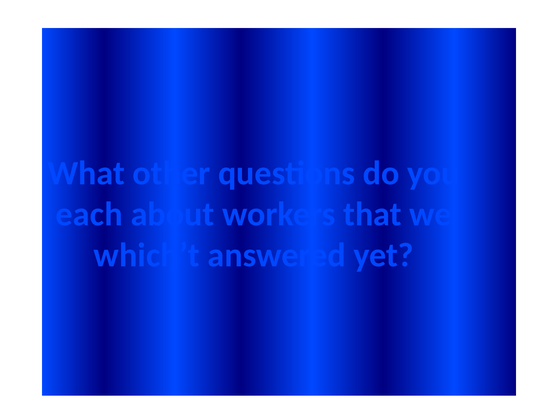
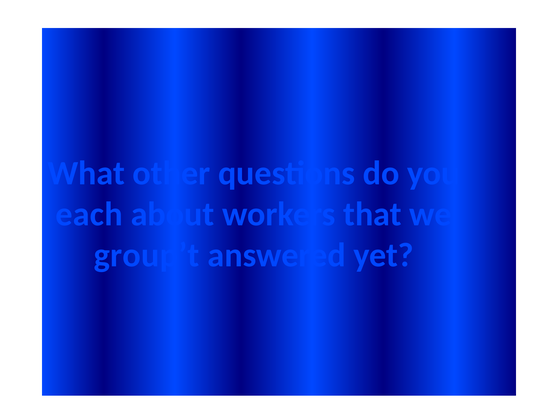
which’t: which’t -> group’t (147, 255)
